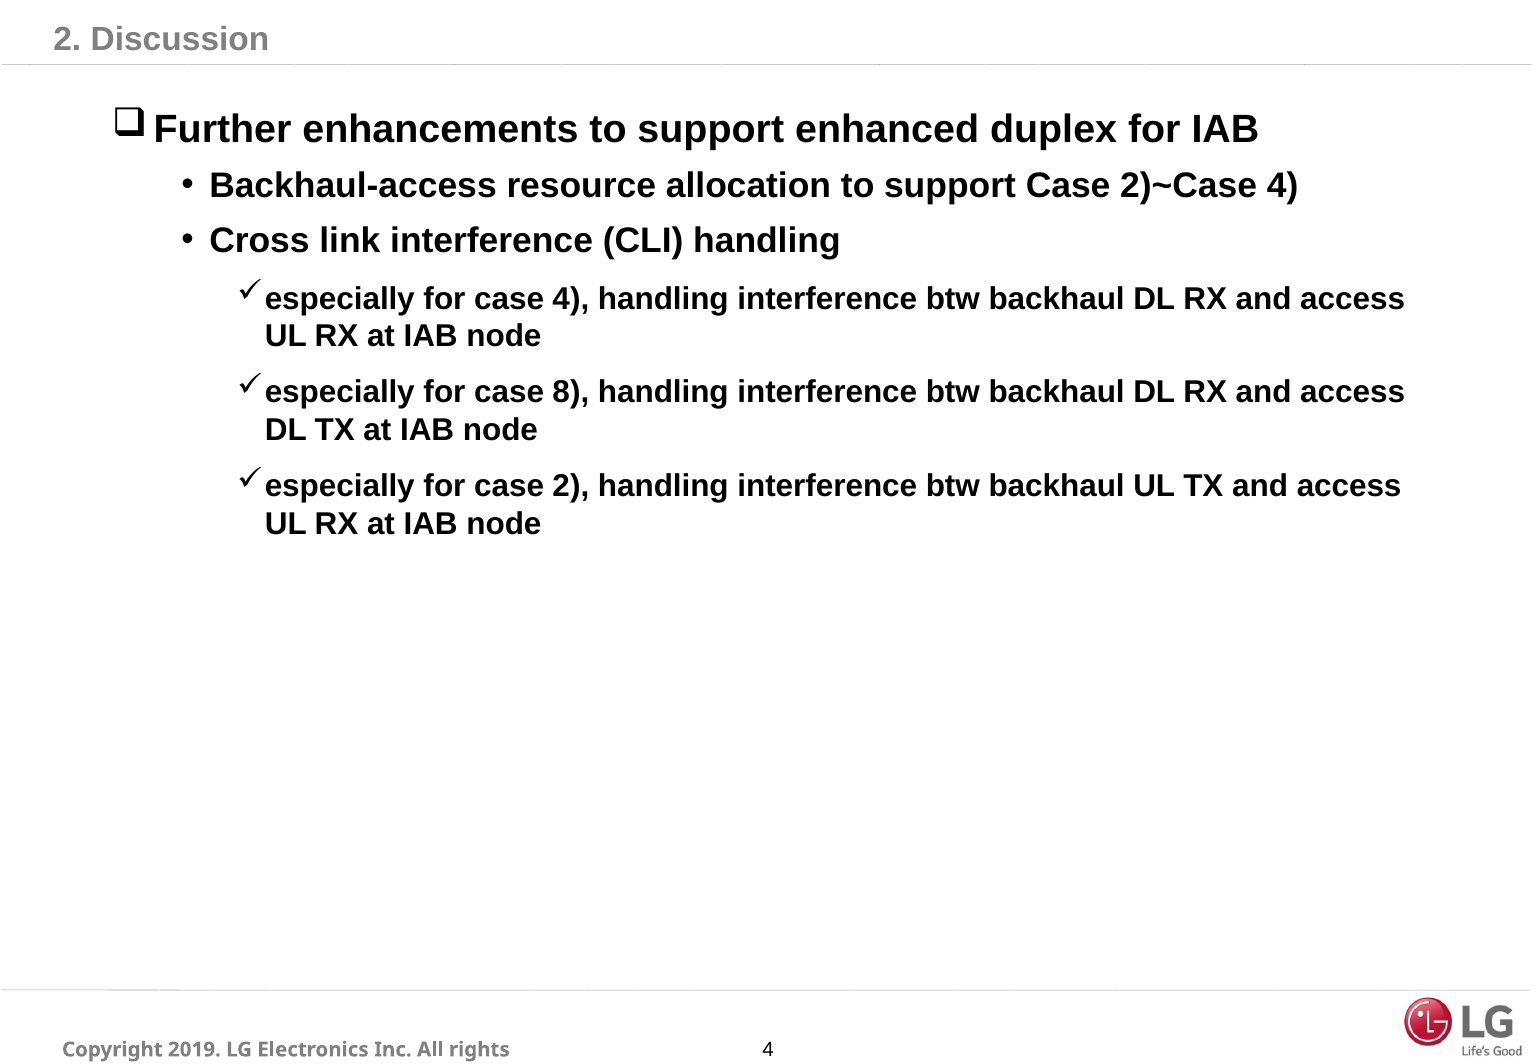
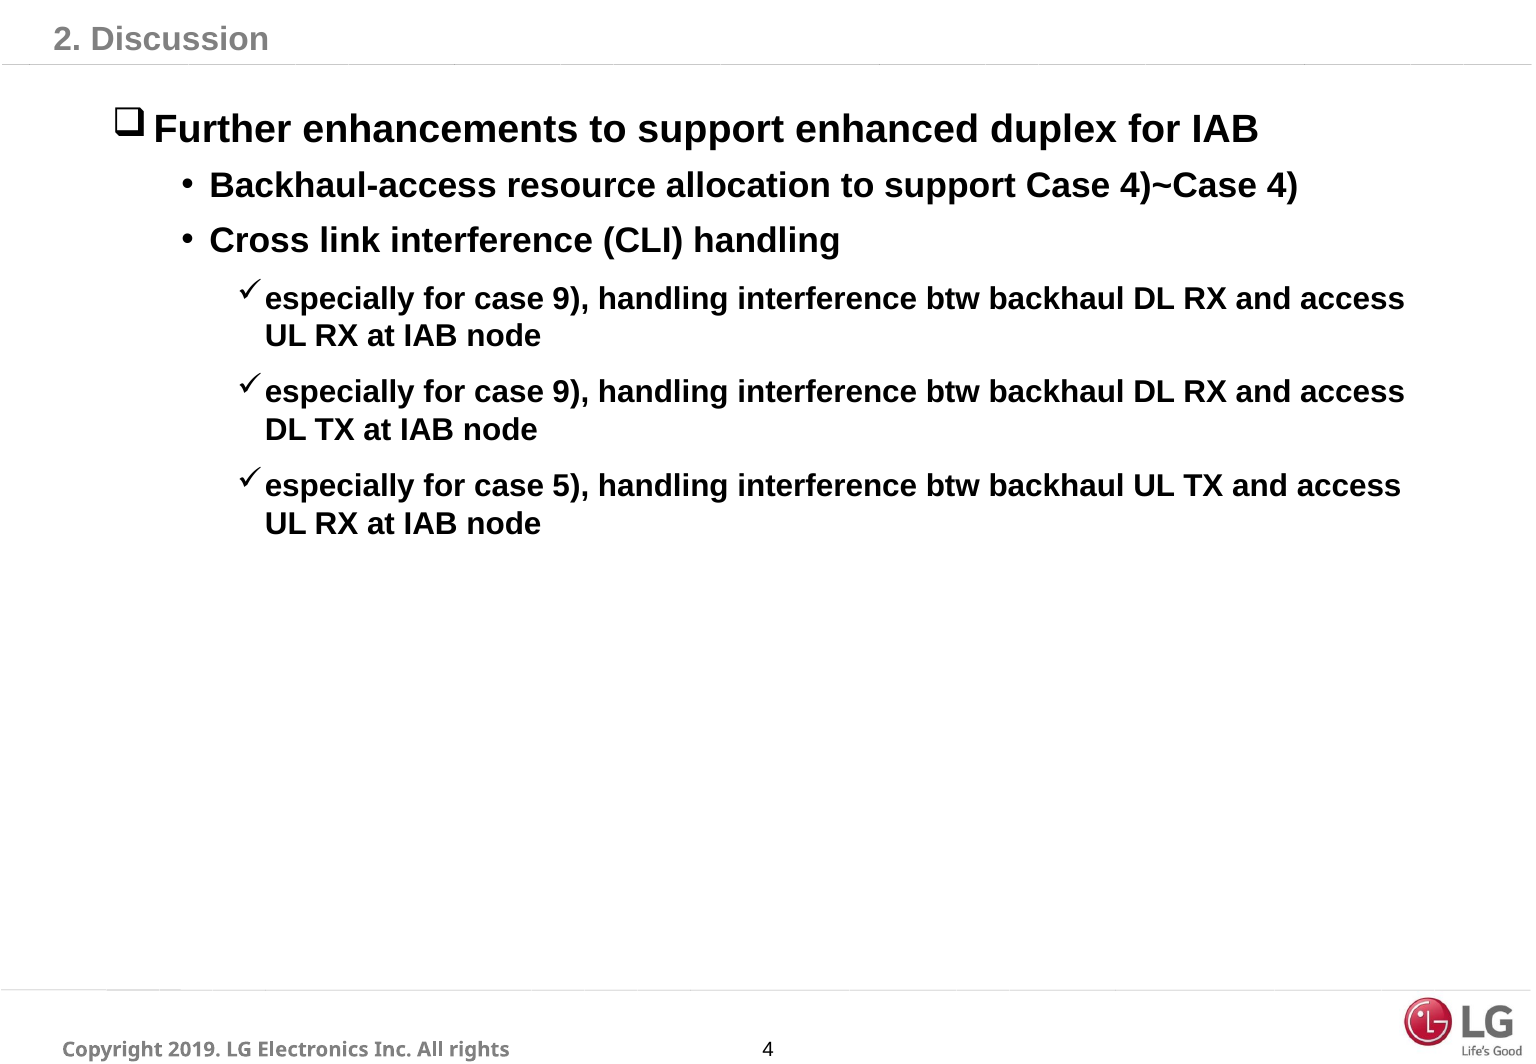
2)~Case: 2)~Case -> 4)~Case (1189, 186)
4: 4 -> 9 (571, 298)
8: 8 -> 9 (571, 392)
case 2: 2 -> 5 (571, 486)
